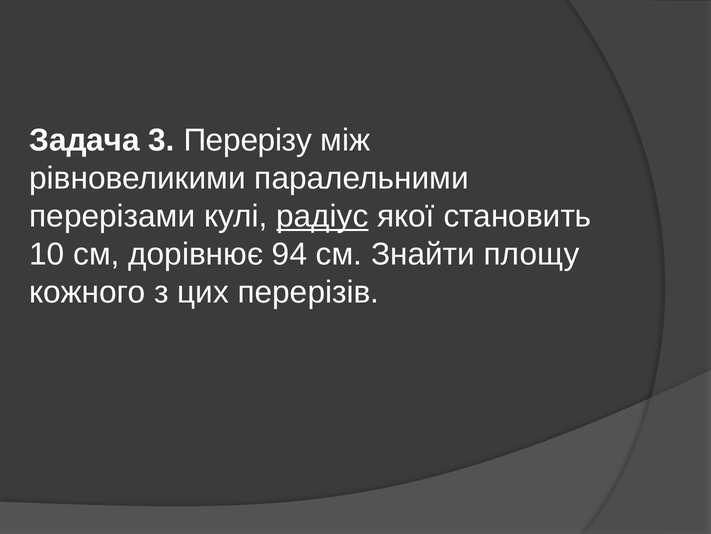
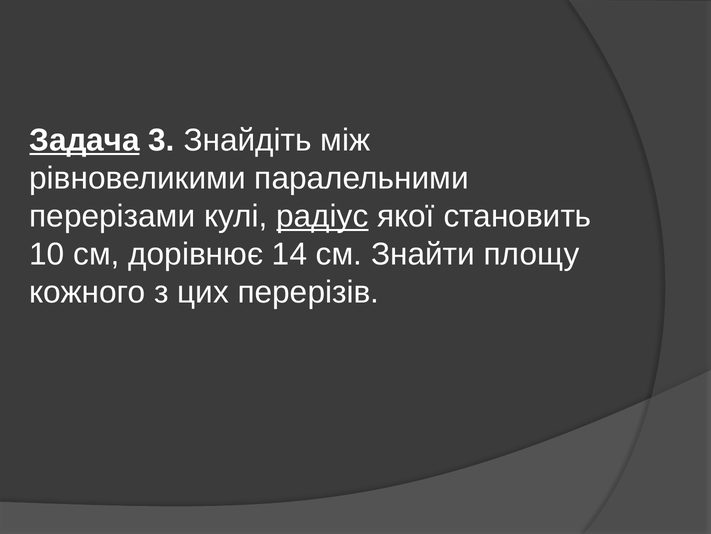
Задача underline: none -> present (85, 140)
Перерізу: Перерізу -> Знайдіть (248, 140)
94: 94 -> 14 (289, 254)
